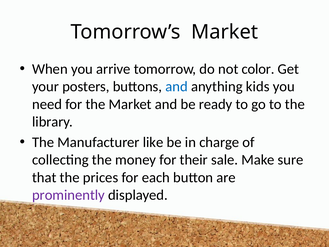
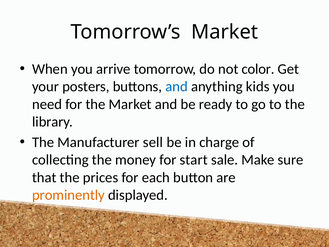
like: like -> sell (153, 142)
their: their -> start (194, 160)
prominently colour: purple -> orange (68, 195)
